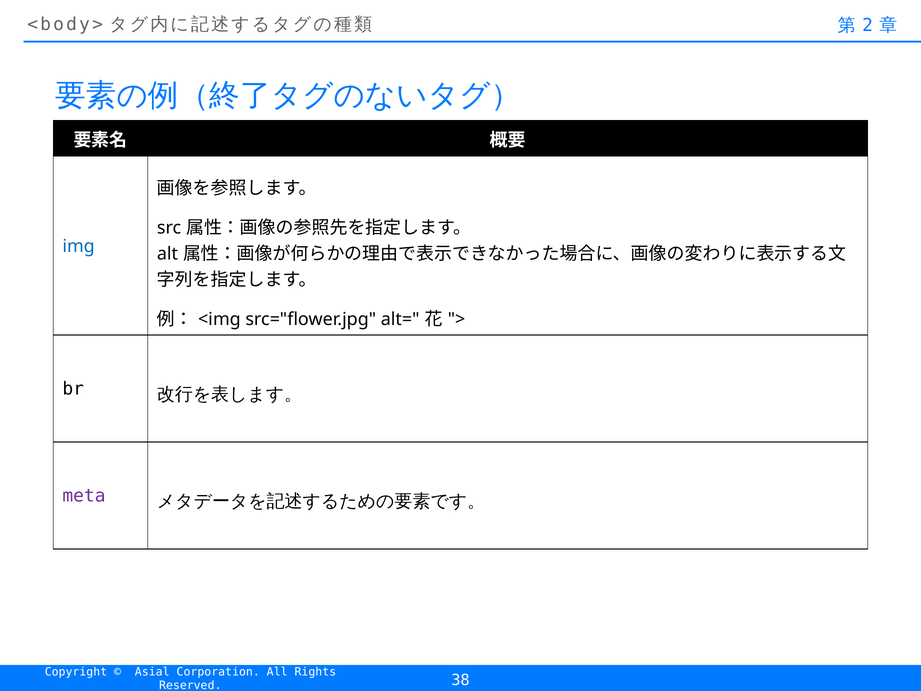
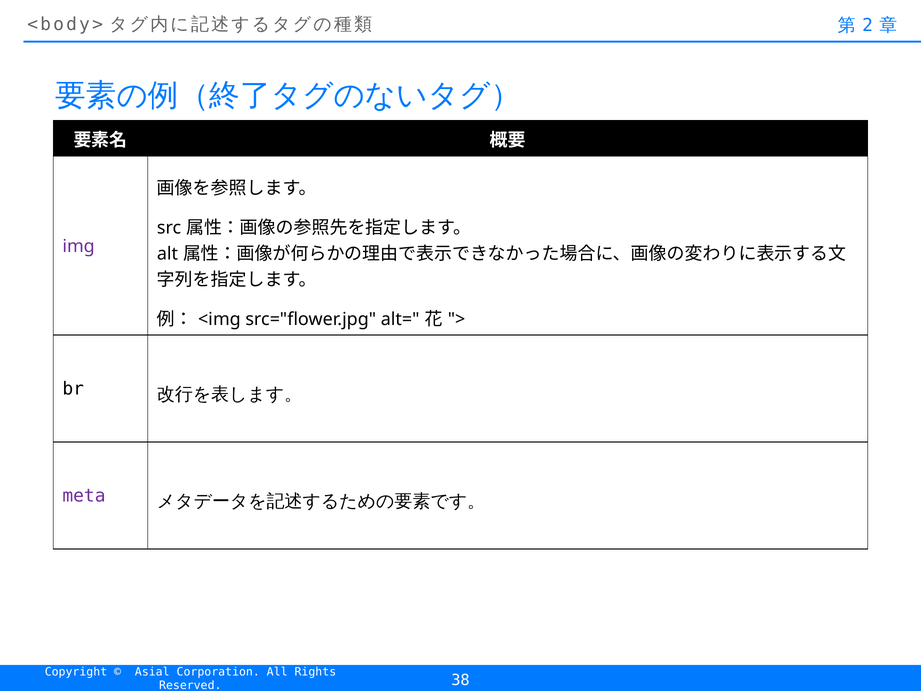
img colour: blue -> purple (79, 246)
